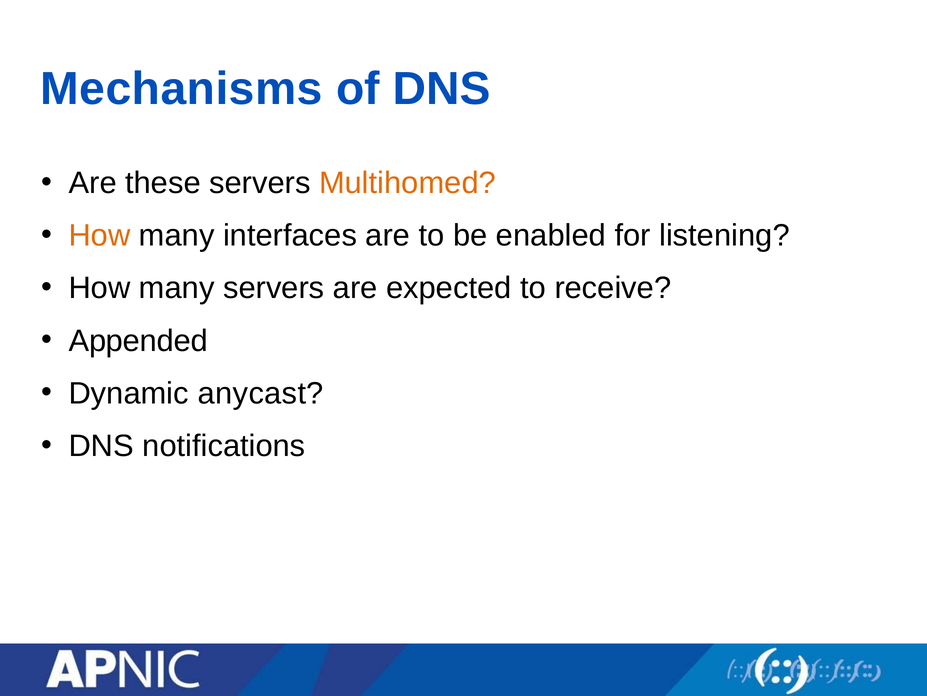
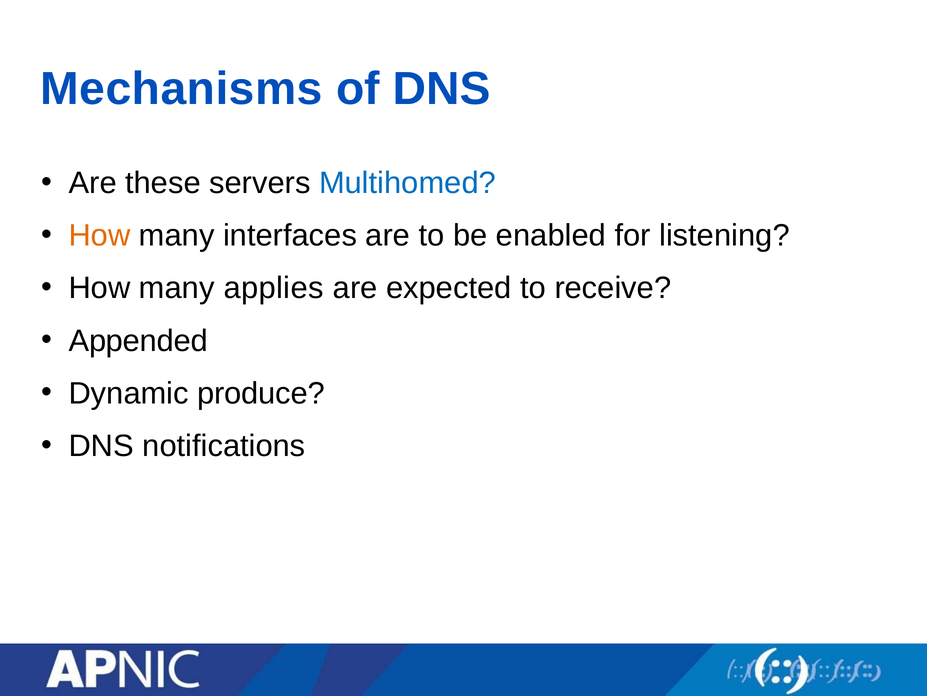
Multihomed colour: orange -> blue (408, 183)
many servers: servers -> applies (274, 288)
anycast: anycast -> produce (261, 393)
